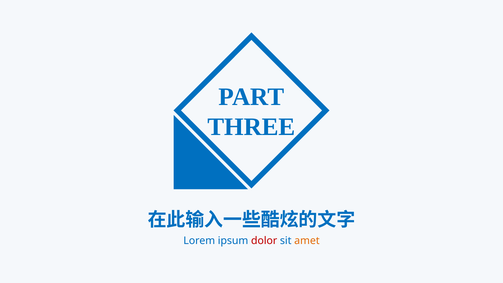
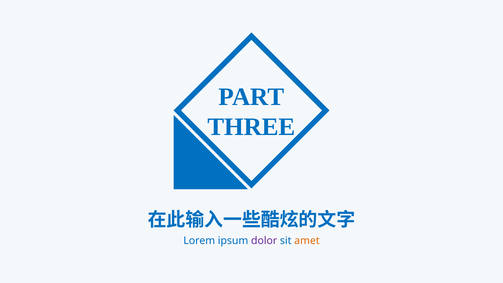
dolor colour: red -> purple (264, 241)
